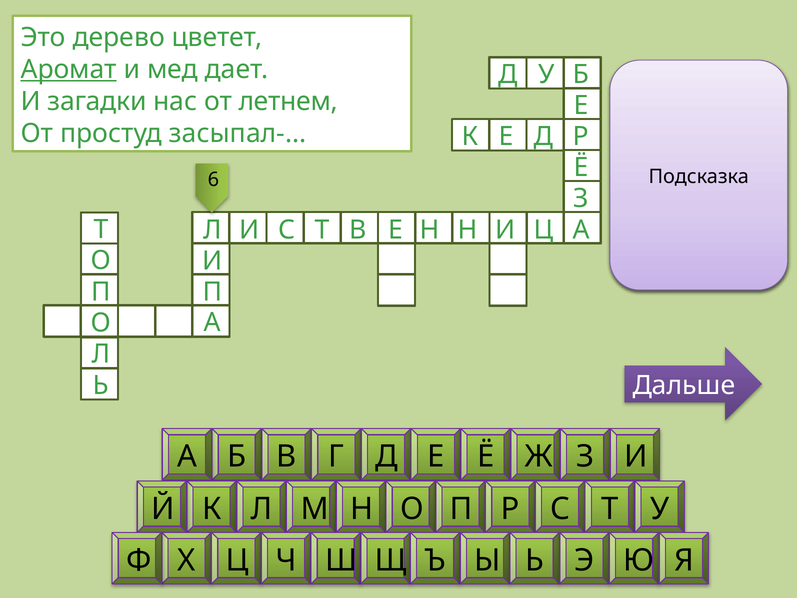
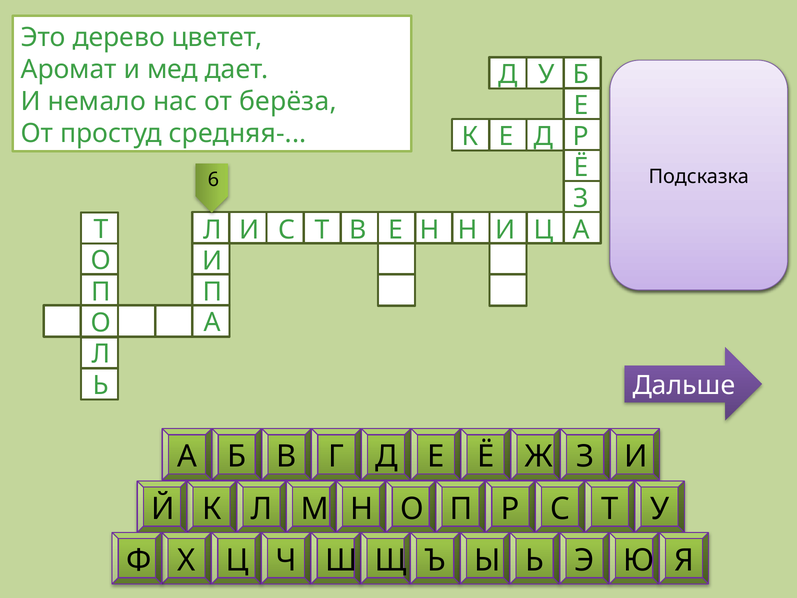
Аромат underline: present -> none (69, 69)
загадки: загадки -> немало (97, 101)
летнем: летнем -> берёза (288, 101)
засыпал-: засыпал- -> средняя- (238, 133)
